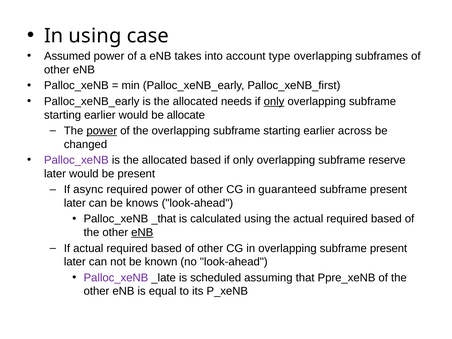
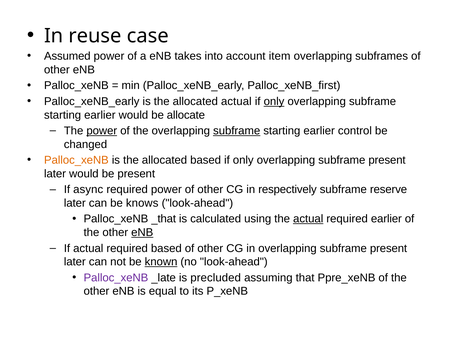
In using: using -> reuse (95, 36)
type: type -> item (280, 56)
allocated needs: needs -> actual (236, 101)
subframe underline: none -> present (237, 131)
across: across -> control (355, 131)
Palloc_xeNB colour: purple -> orange (76, 160)
only overlapping subframe reserve: reserve -> present (387, 160)
guaranteed: guaranteed -> respectively (287, 190)
present: present -> reserve (389, 190)
actual underline: none -> present (308, 219)
based: based -> earlier (386, 219)
known underline: none -> present (161, 262)
scheduled: scheduled -> precluded (216, 278)
